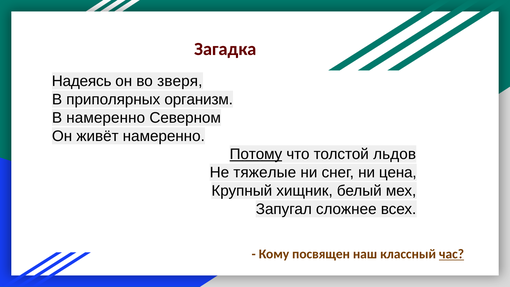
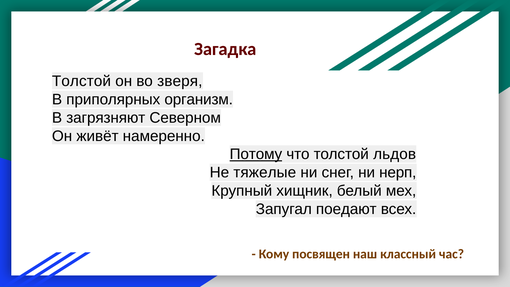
Надеясь: Надеясь -> Толстой (81, 81)
В намеренно: намеренно -> загрязняют (106, 118)
цена: цена -> нерп (398, 172)
сложнее: сложнее -> поедают (346, 209)
час underline: present -> none (451, 254)
